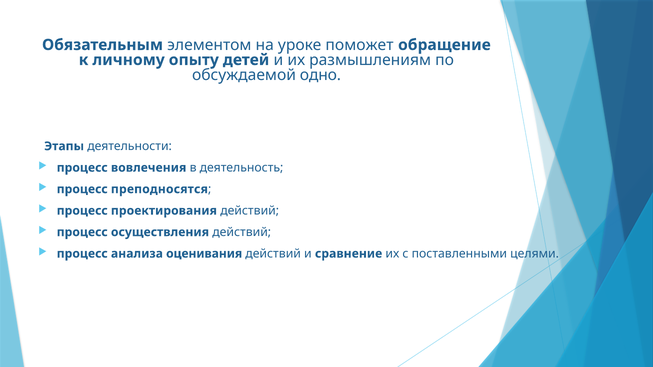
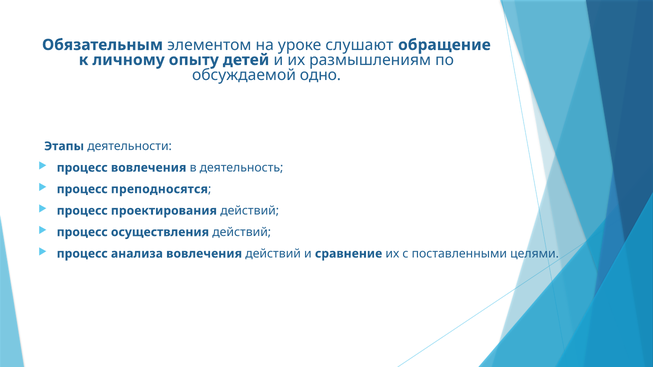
поможет: поможет -> слушают (359, 45)
анализа оценивания: оценивания -> вовлечения (204, 254)
